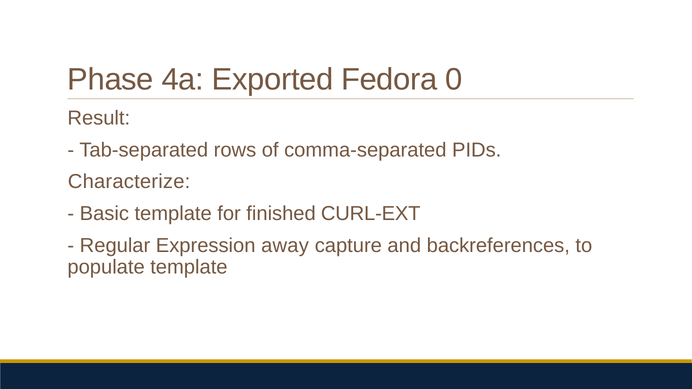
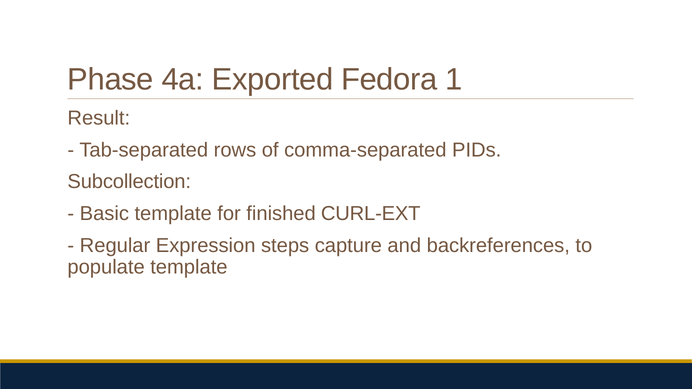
0: 0 -> 1 (454, 79)
Characterize: Characterize -> Subcollection (129, 182)
away: away -> steps (285, 246)
